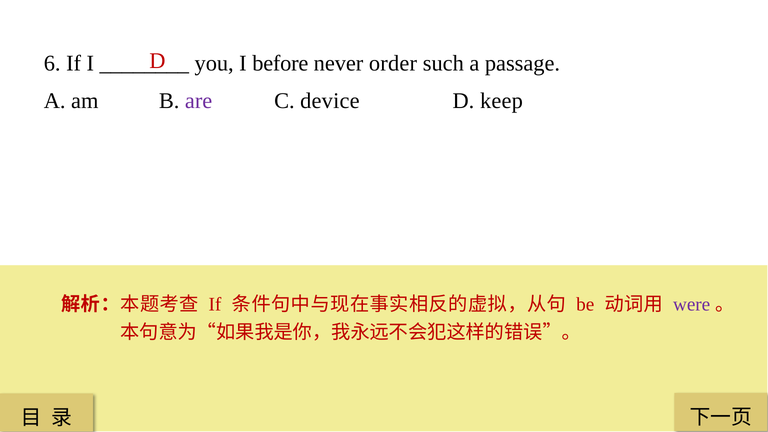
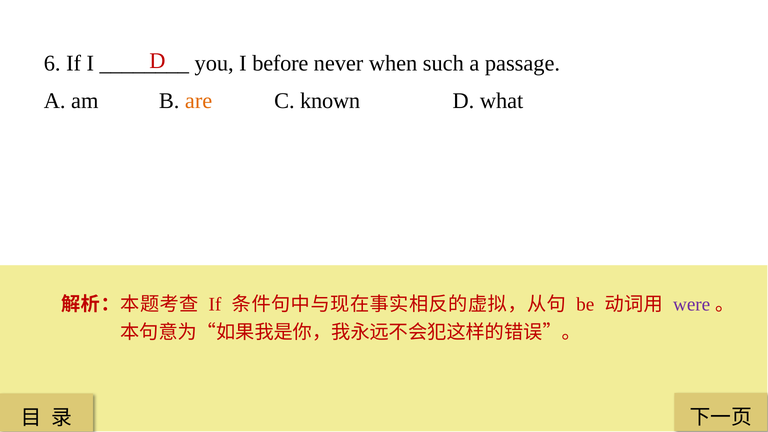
order: order -> when (393, 63)
are colour: purple -> orange (199, 101)
device: device -> known (330, 101)
keep: keep -> what (502, 101)
